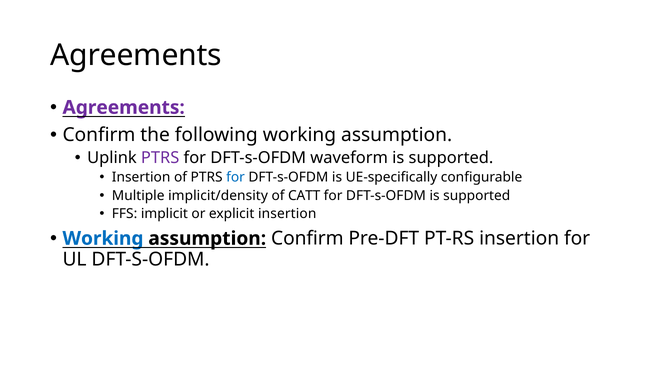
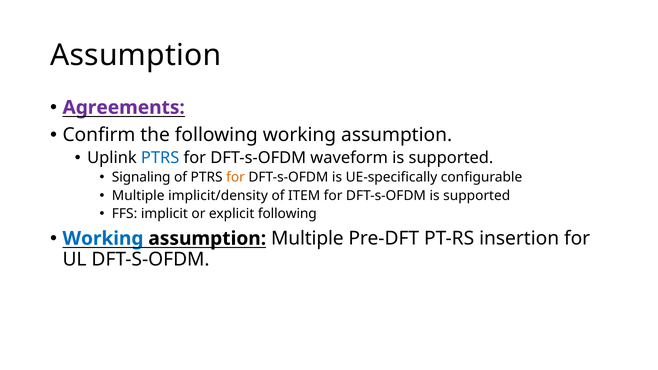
Agreements: Agreements -> Assumption (136, 55)
PTRS colour: purple -> blue (160, 158)
Insertion: Insertion -> Signaling (141, 178)
for colour: blue -> orange (236, 178)
CATT: CATT -> ITEM (304, 196)
explicit insertion: insertion -> following (287, 214)
assumption Confirm: Confirm -> Multiple (307, 239)
